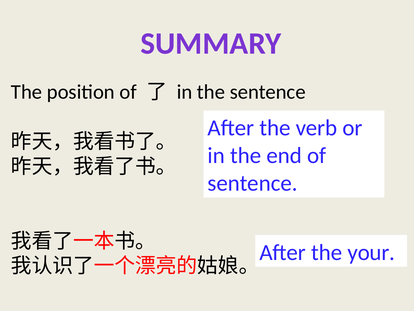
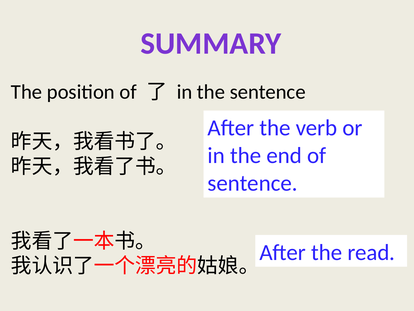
your: your -> read (371, 252)
